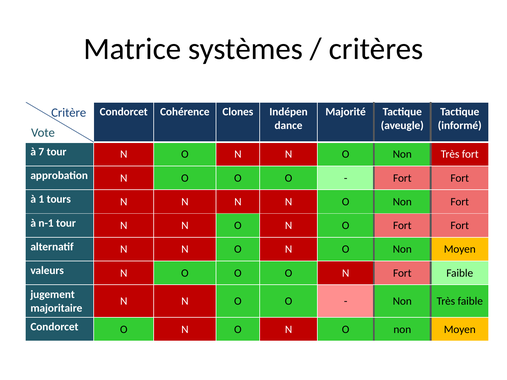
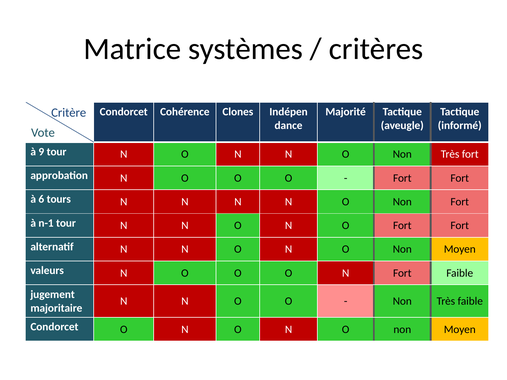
7: 7 -> 9 (41, 152)
1: 1 -> 6 (41, 199)
